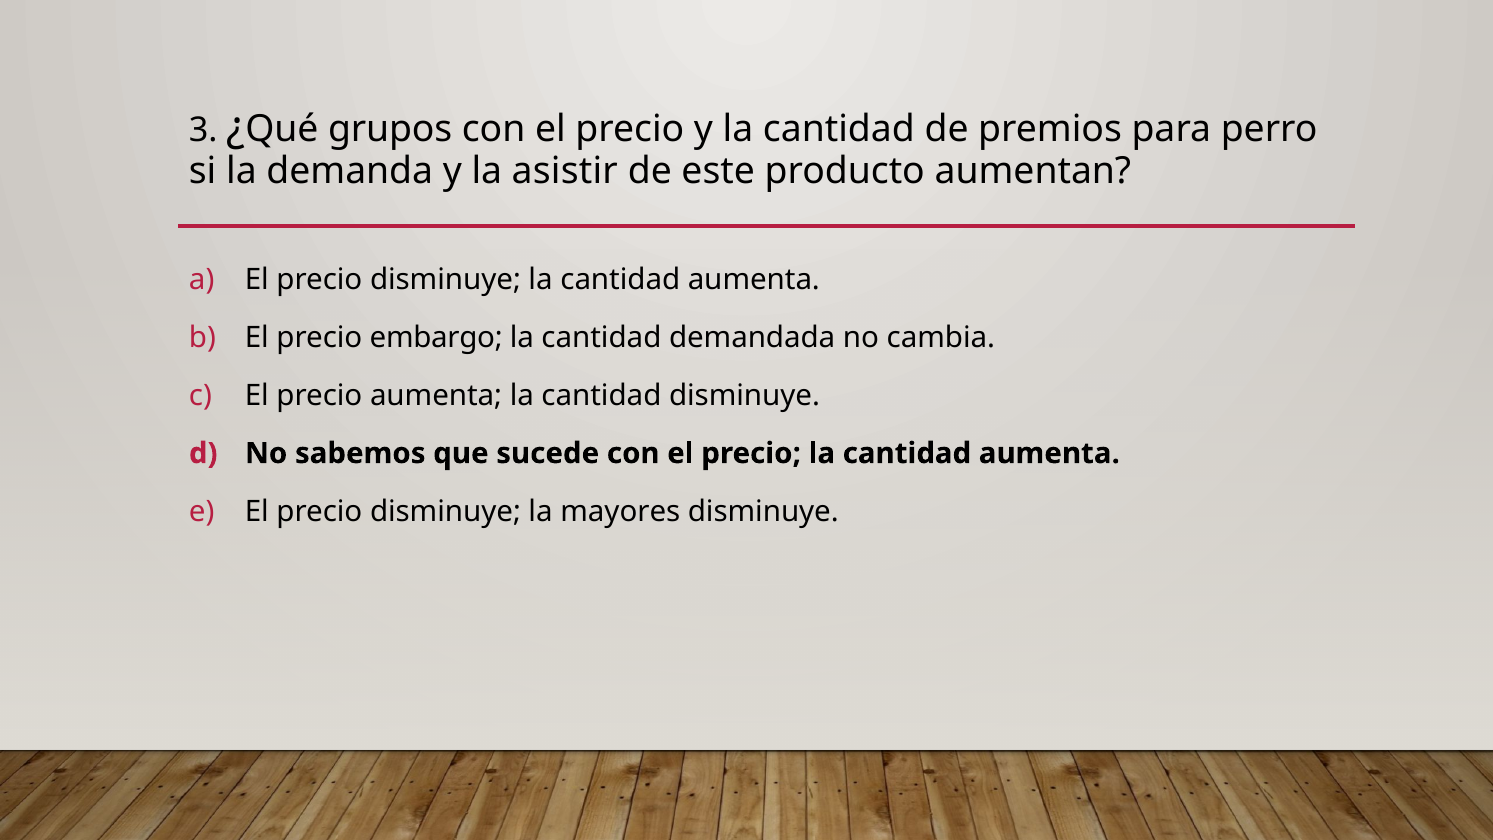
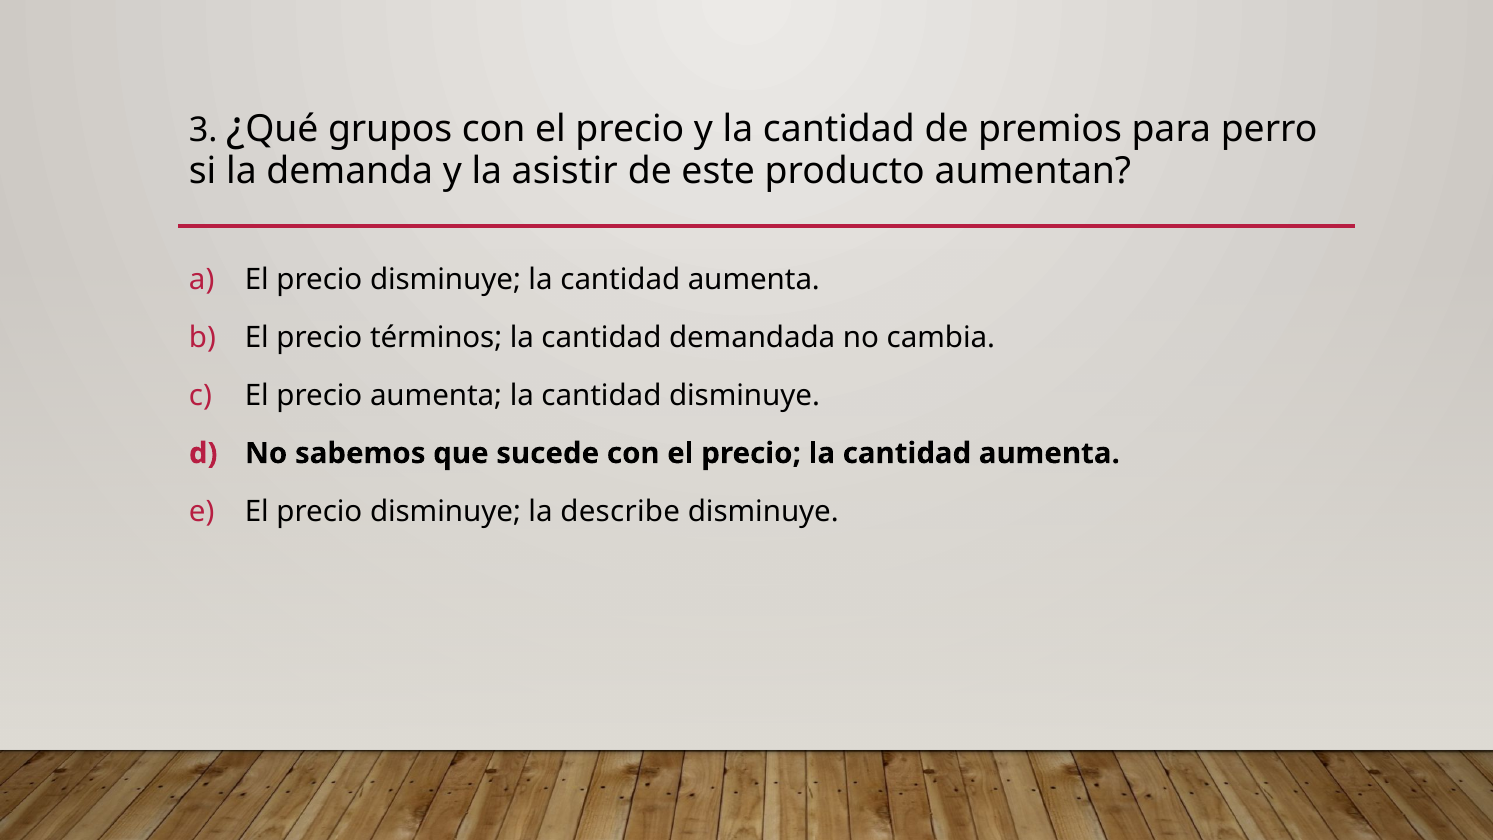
embargo: embargo -> términos (436, 337)
mayores: mayores -> describe (620, 511)
